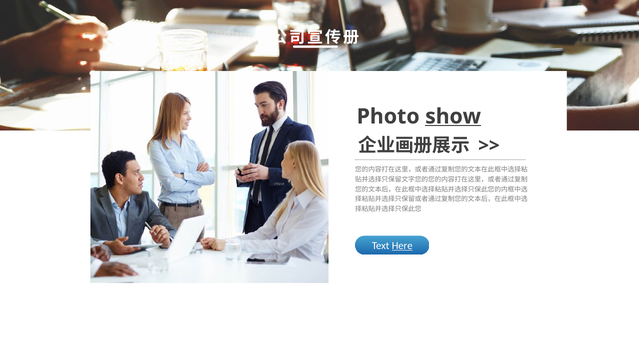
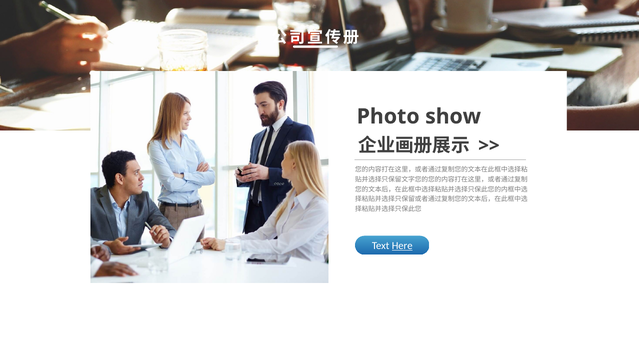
show underline: present -> none (453, 117)
